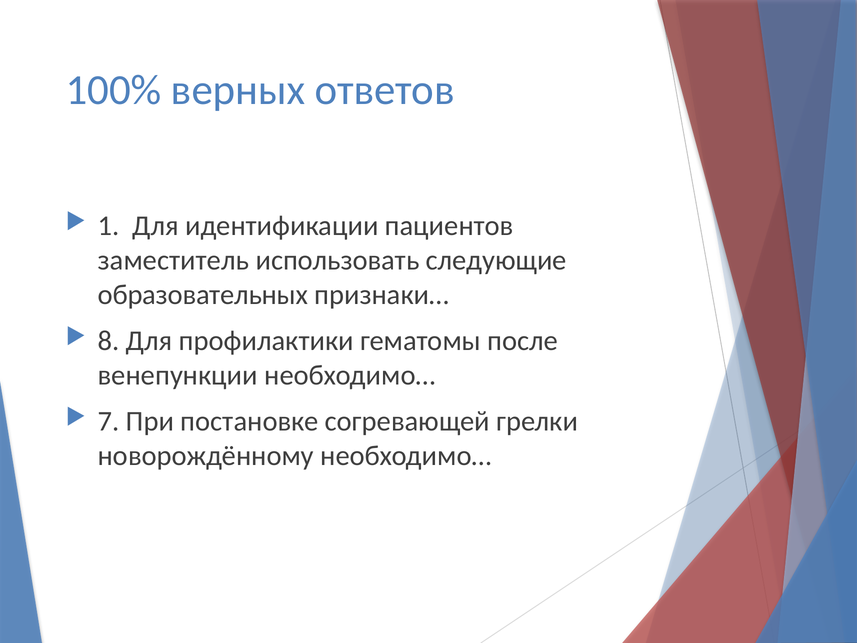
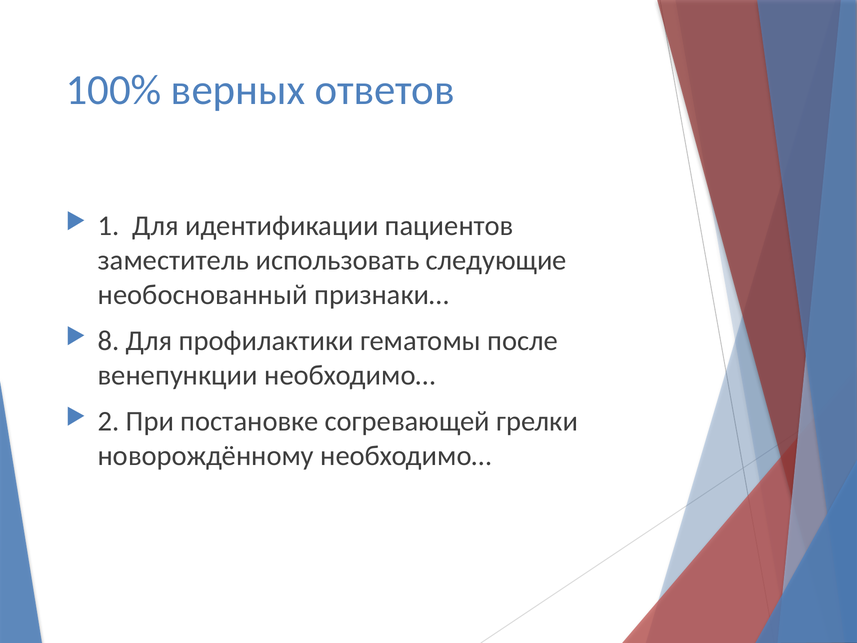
образовательных: образовательных -> необоснованный (203, 295)
7: 7 -> 2 (109, 421)
